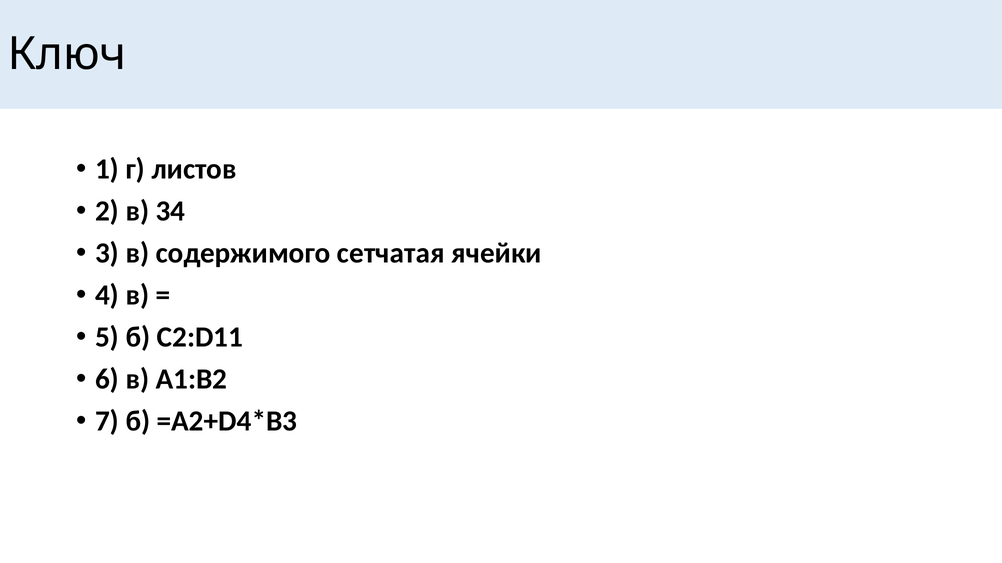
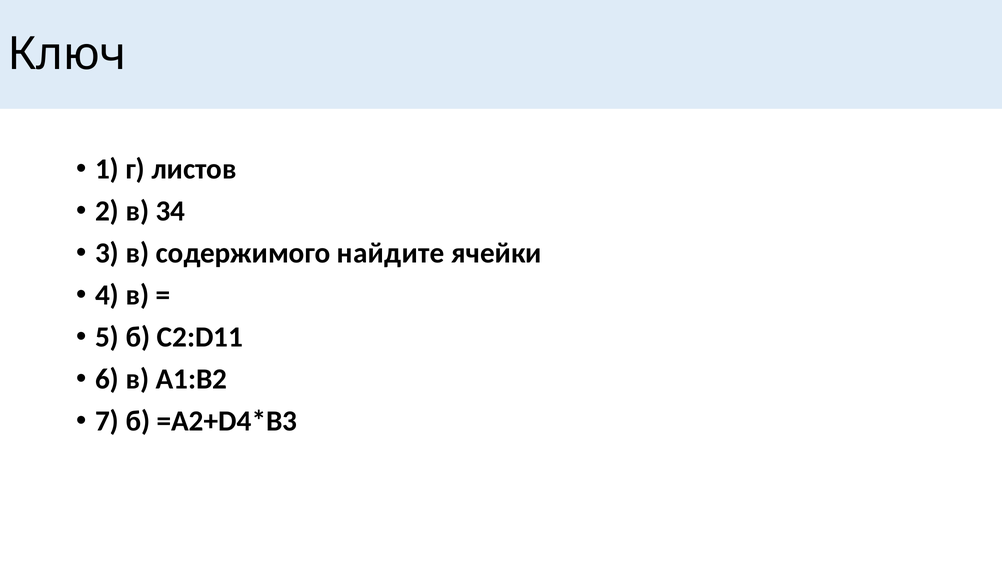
сетчатая: сетчатая -> найдите (391, 253)
